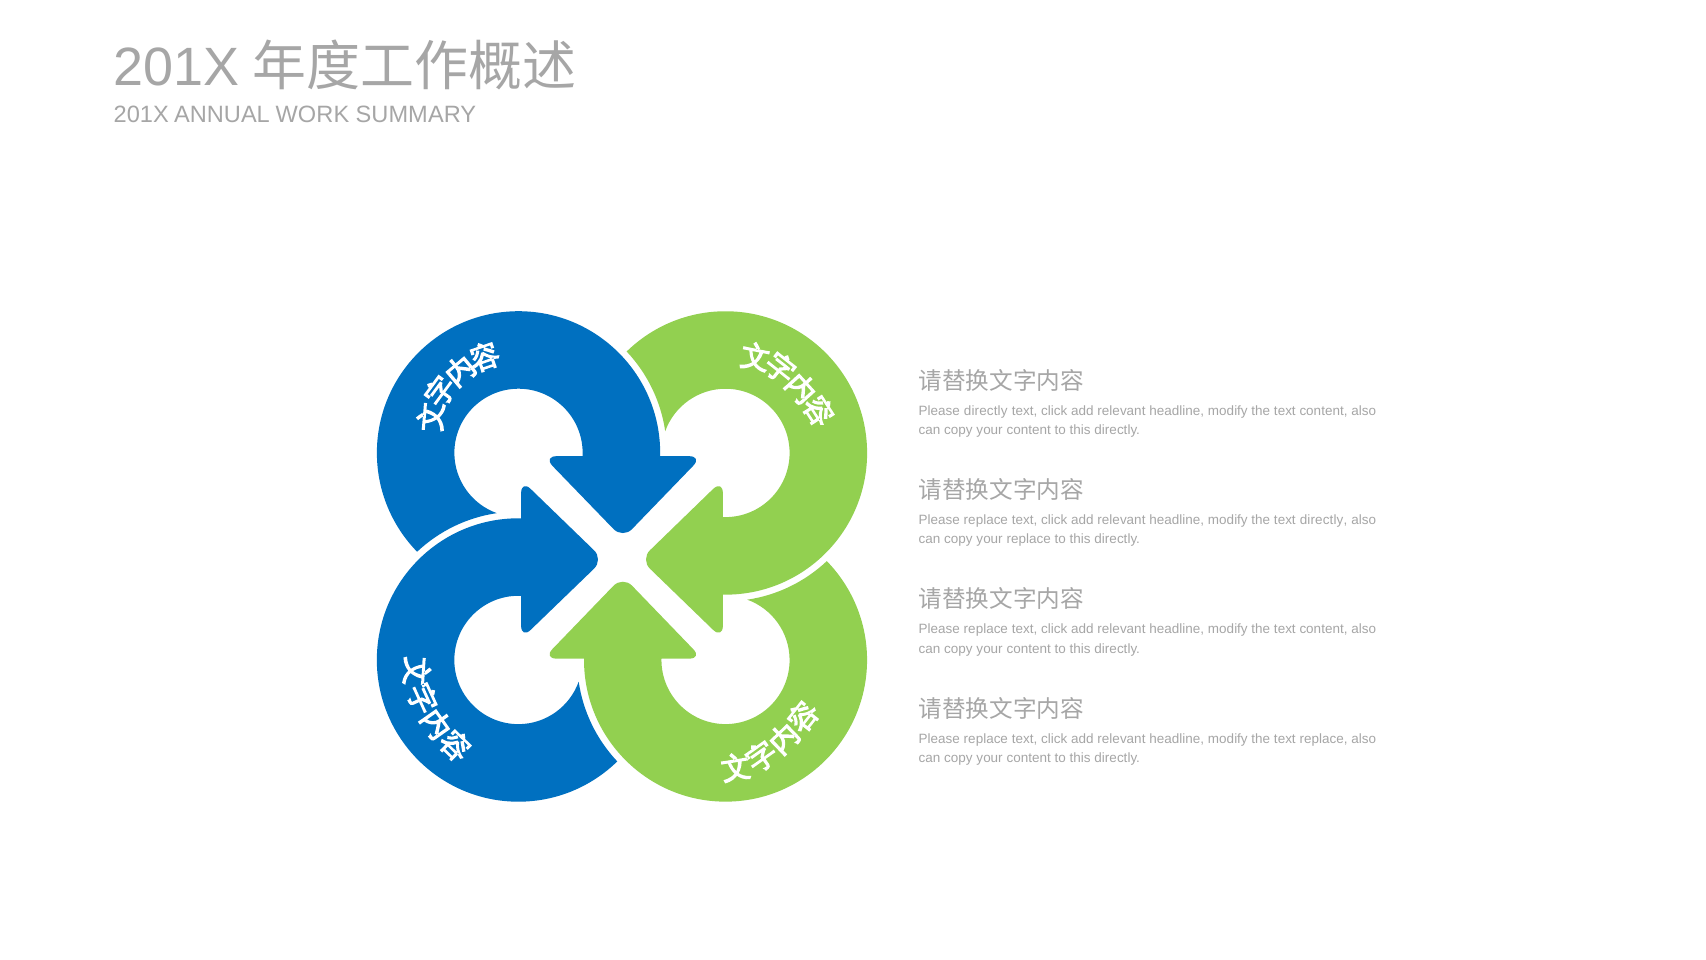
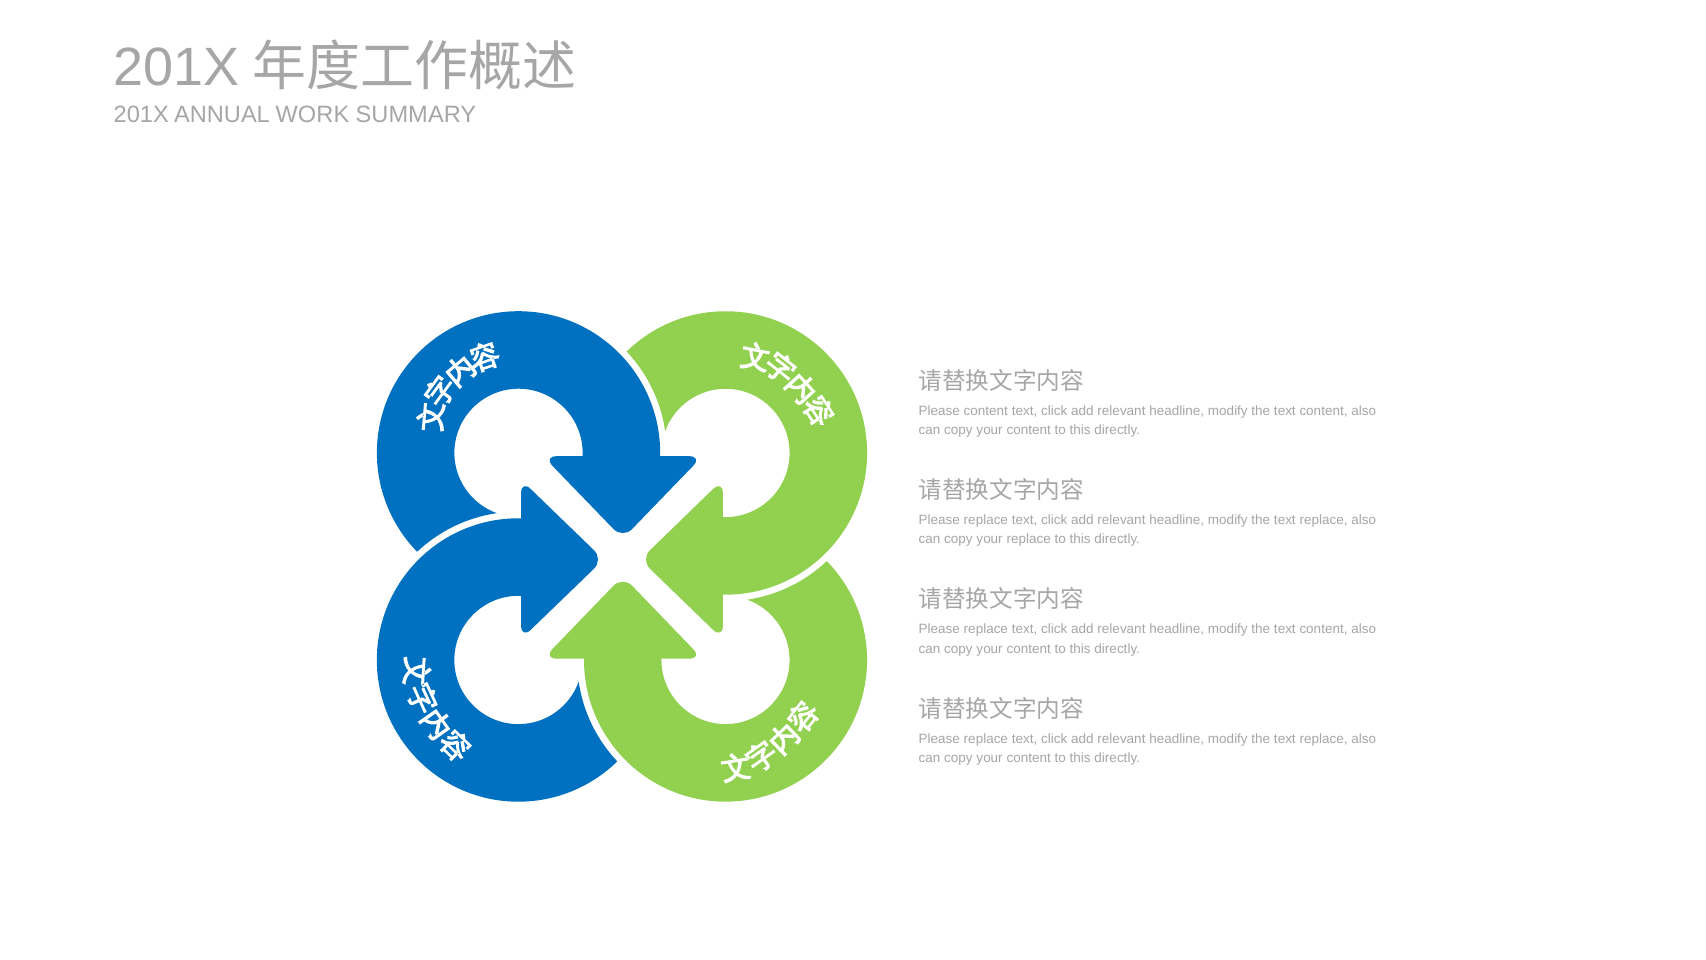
Please directly: directly -> content (986, 411)
directly: directly -> replace (1324, 520)
